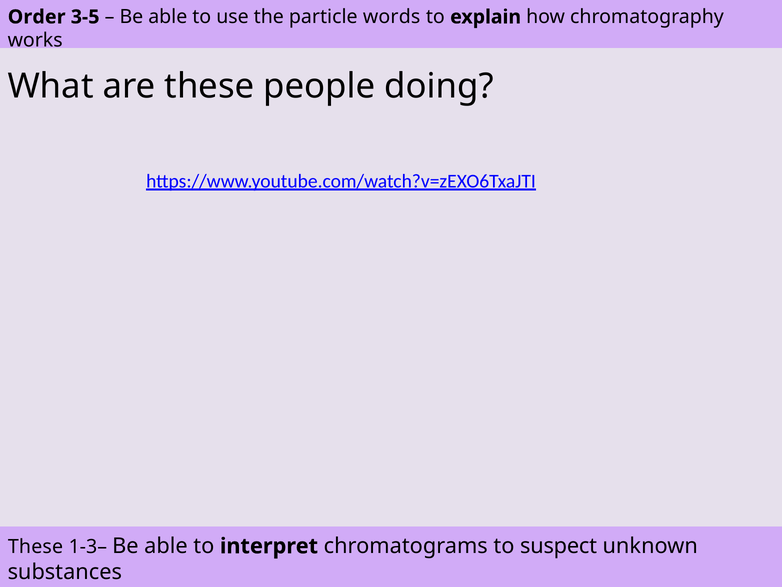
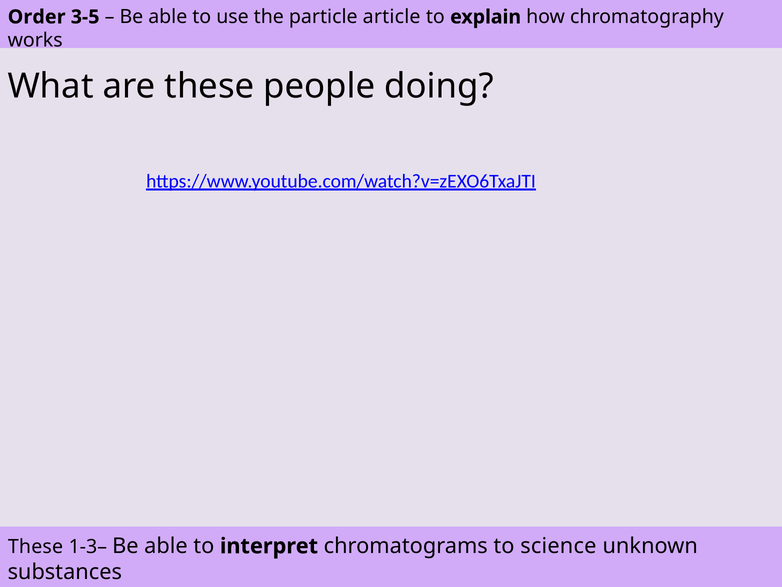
words: words -> article (392, 17)
suspect: suspect -> science (558, 546)
